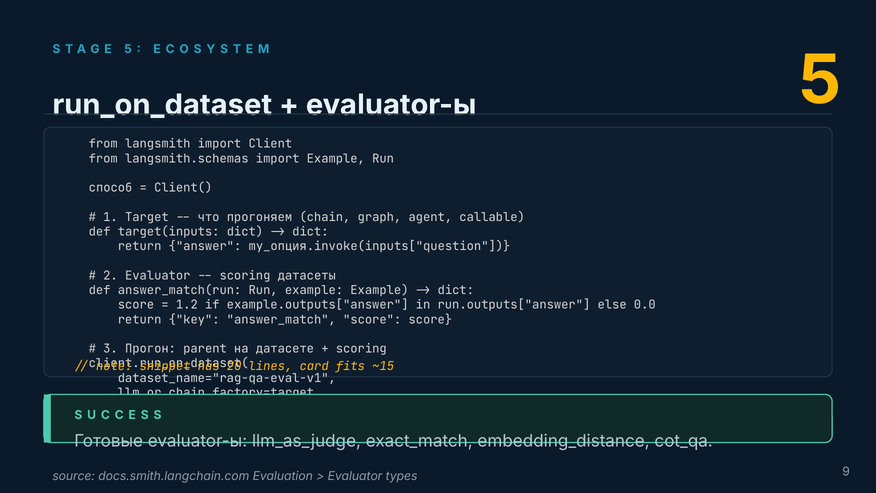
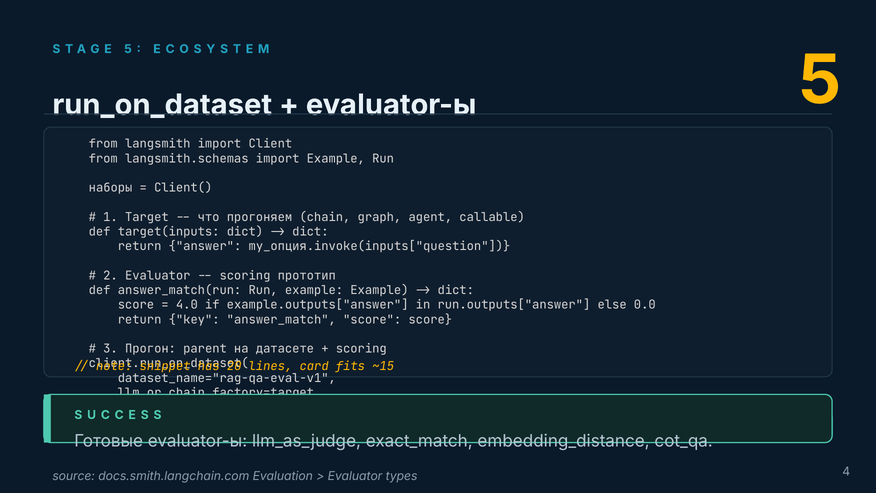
способ: способ -> наборы (111, 188)
датасеты: датасеты -> прототип (307, 275)
1.2: 1.2 -> 4.0 (187, 305)
9: 9 -> 4 (846, 472)
